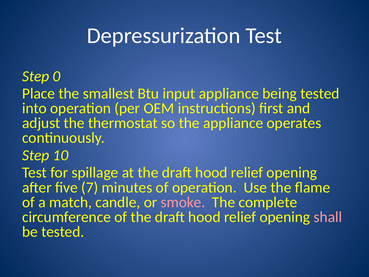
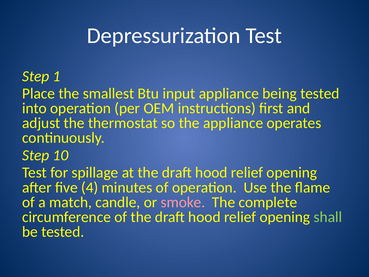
0: 0 -> 1 (57, 76)
7: 7 -> 4 (90, 187)
shall colour: pink -> light green (328, 217)
